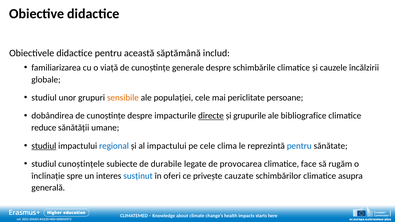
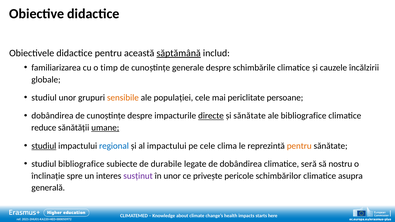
săptămână underline: none -> present (179, 53)
viață: viață -> timp (109, 68)
și grupurile: grupurile -> sănătate (250, 116)
umane underline: none -> present (105, 128)
pentru colour: blue -> orange (299, 146)
studiul cunoștințele: cunoștințele -> bibliografice (81, 164)
de provocarea: provocarea -> dobândirea (241, 164)
face: face -> seră (309, 164)
rugăm: rugăm -> nostru (340, 164)
susținut colour: blue -> purple (138, 176)
în oferi: oferi -> unor (172, 176)
cauzate: cauzate -> pericole (239, 176)
